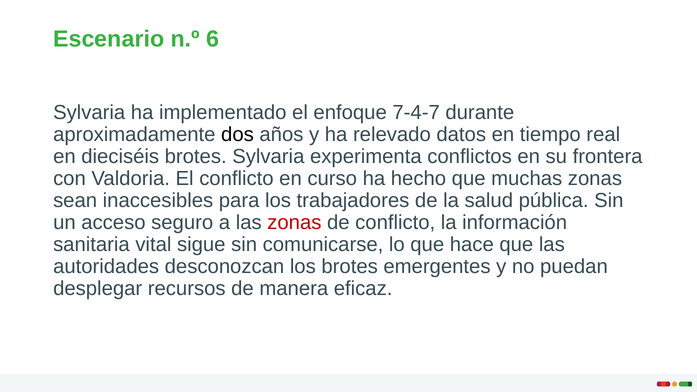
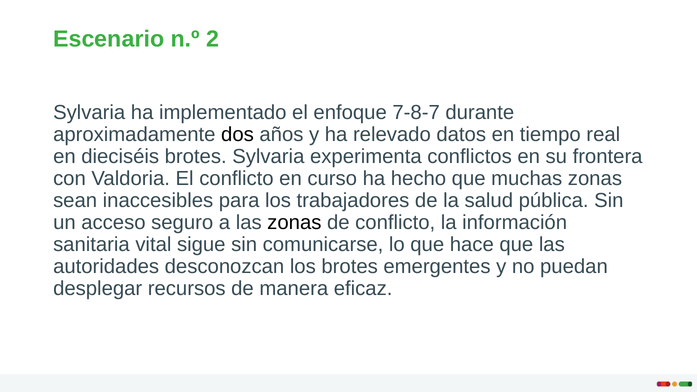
6: 6 -> 2 (213, 39)
7-4-7: 7-4-7 -> 7-8-7 (416, 113)
zonas colour: red -> black (294, 223)
